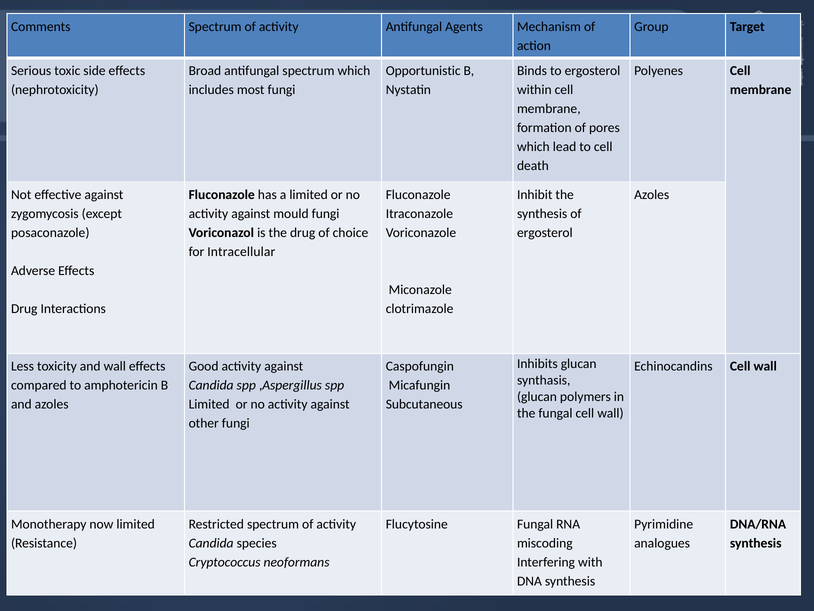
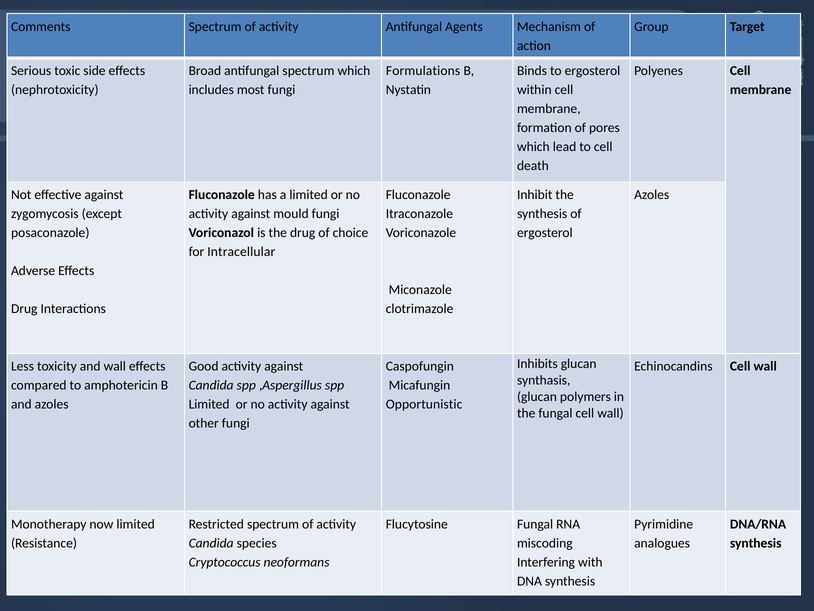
Opportunistic: Opportunistic -> Formulations (423, 71)
Subcutaneous: Subcutaneous -> Opportunistic (424, 404)
